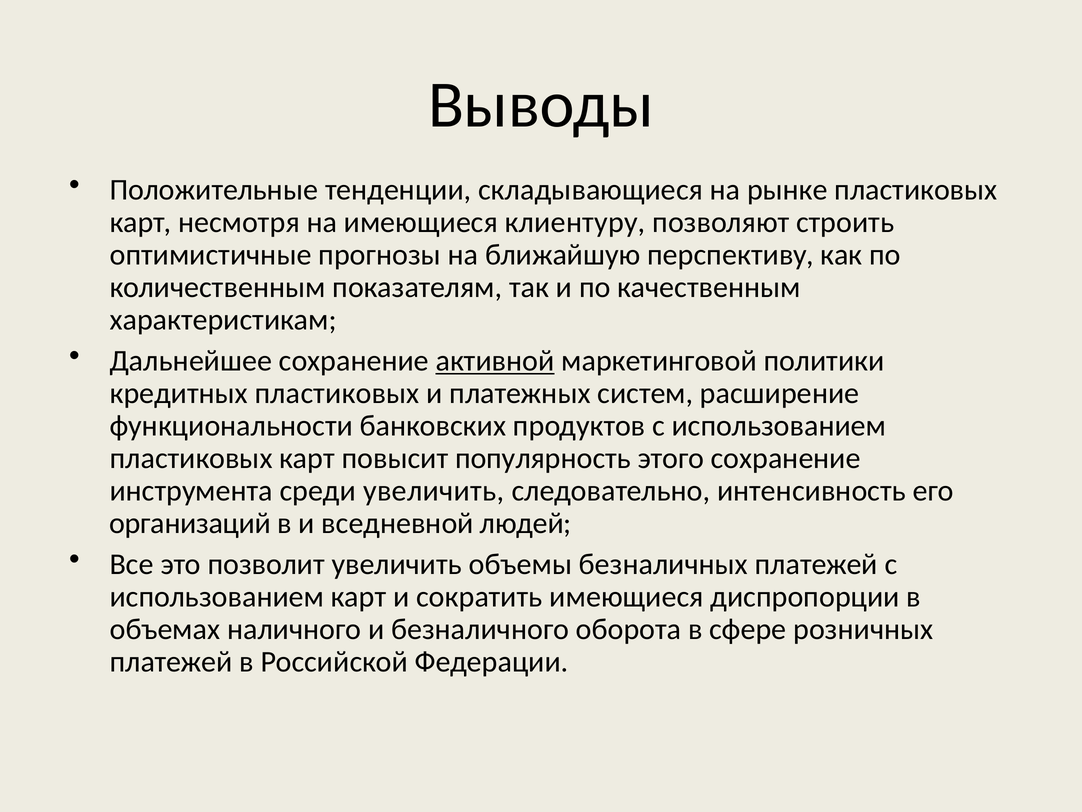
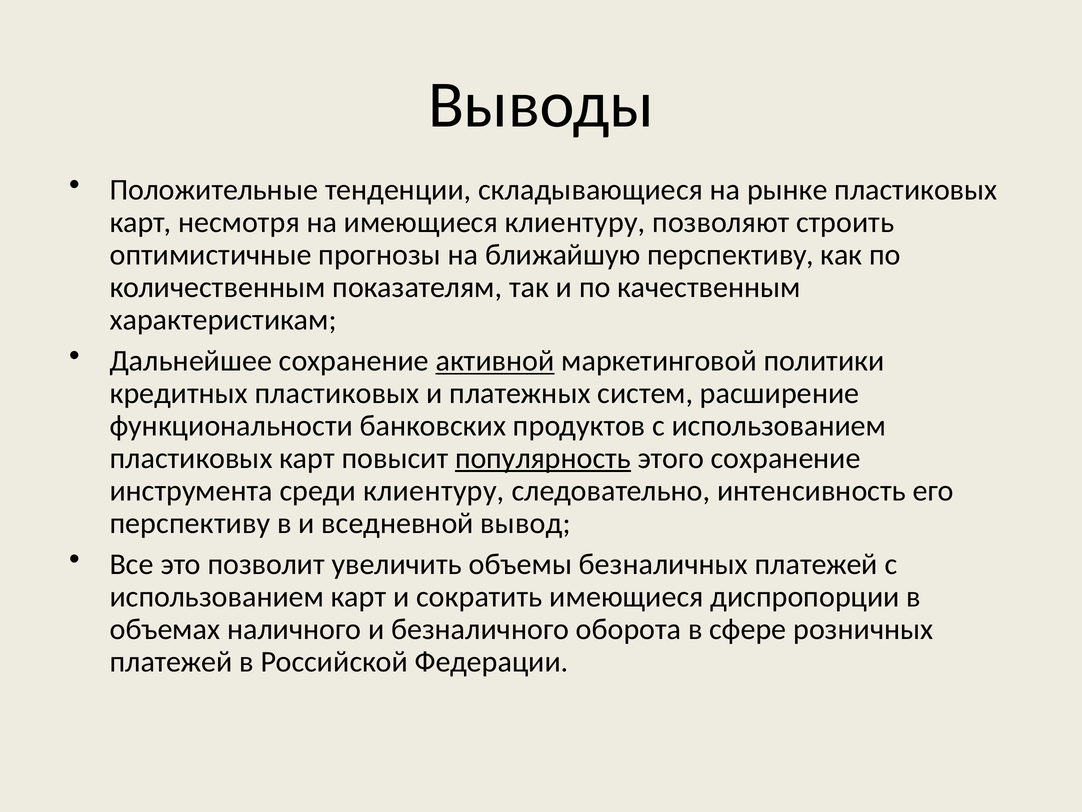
популярность underline: none -> present (543, 458)
среди увеличить: увеличить -> клиентуру (434, 490)
организаций: организаций -> перспективу (190, 523)
людей: людей -> вывод (526, 523)
